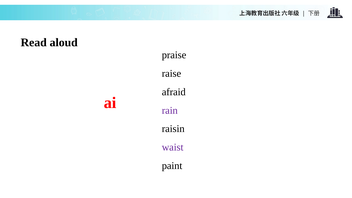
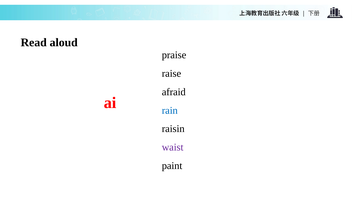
rain colour: purple -> blue (170, 110)
